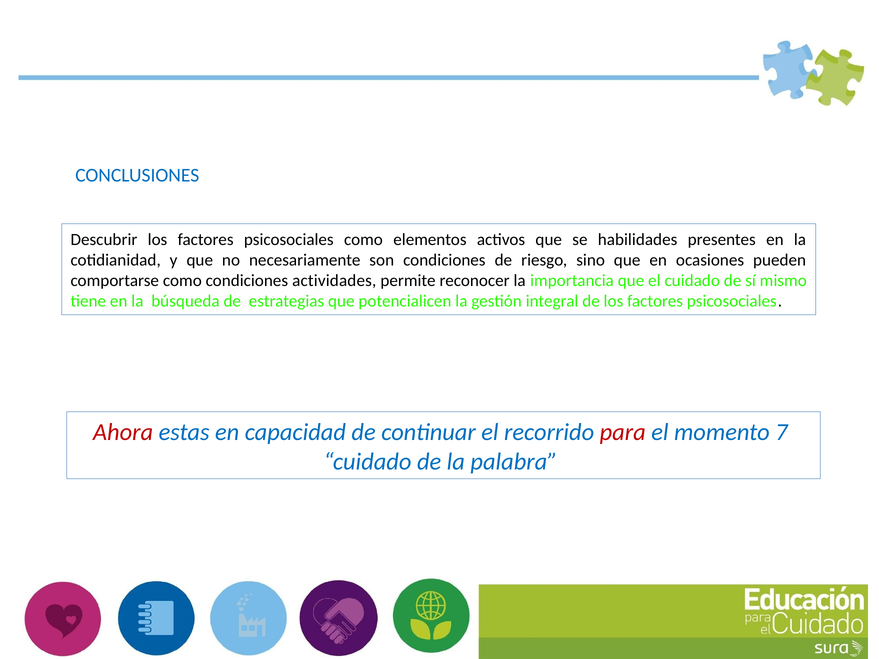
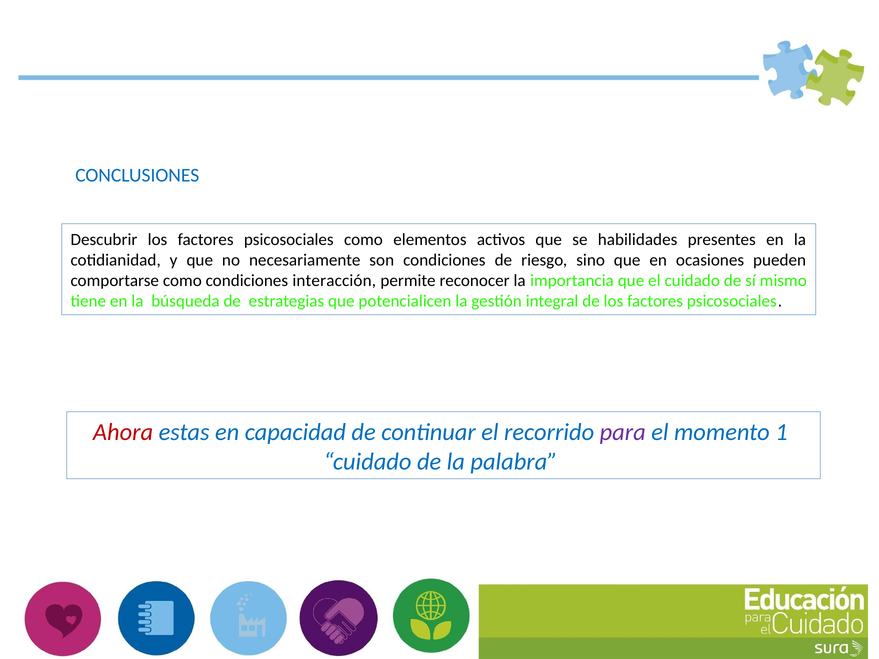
actividades: actividades -> interacción (334, 281)
para colour: red -> purple (623, 433)
7: 7 -> 1 (781, 433)
